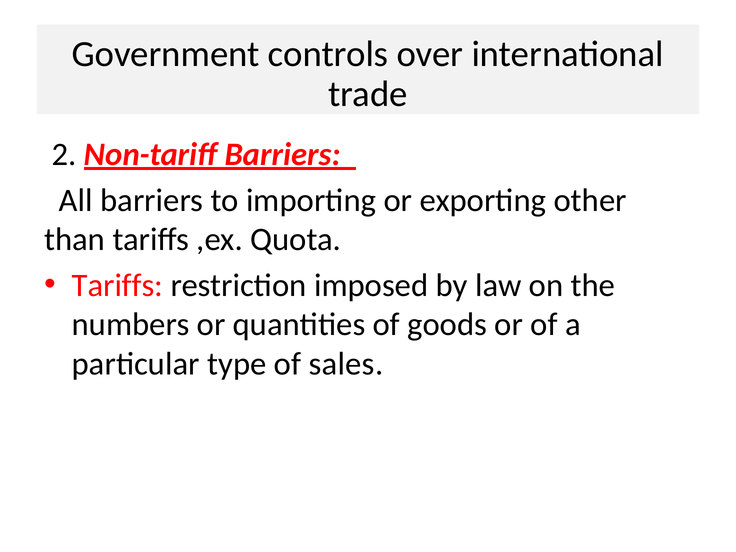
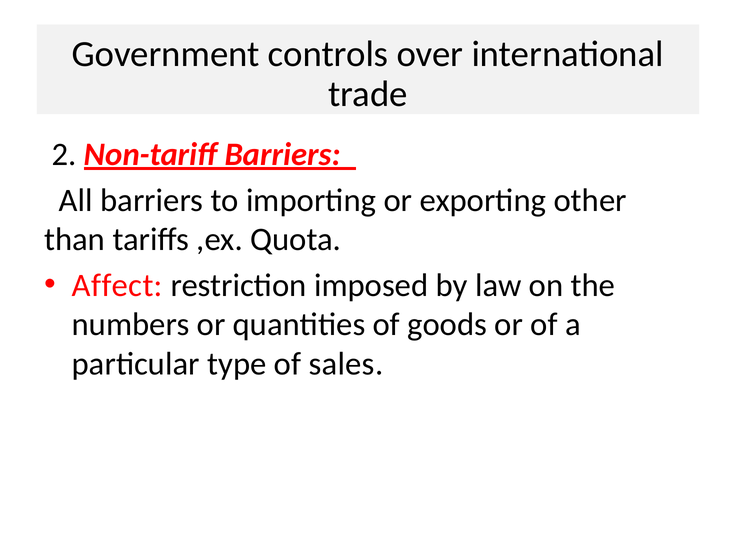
Tariffs: Tariffs -> Affect (117, 285)
